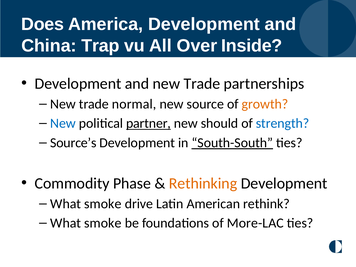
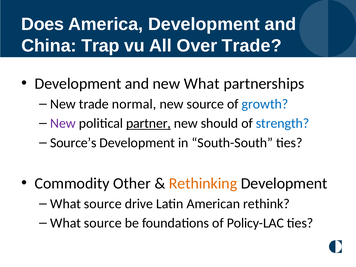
Over Inside: Inside -> Trade (252, 46)
and new Trade: Trade -> What (202, 84)
growth colour: orange -> blue (265, 104)
New colour: blue -> purple (63, 123)
South-South underline: present -> none (232, 143)
Phase: Phase -> Other (132, 183)
smoke: smoke -> source (103, 204)
smoke: smoke -> source (103, 223)
More-LAC: More-LAC -> Policy-LAC (255, 223)
